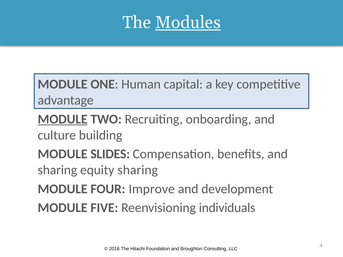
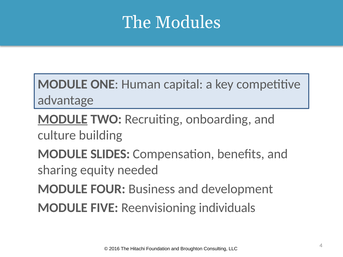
Modules underline: present -> none (188, 23)
equity sharing: sharing -> needed (138, 170)
Improve: Improve -> Business (152, 189)
